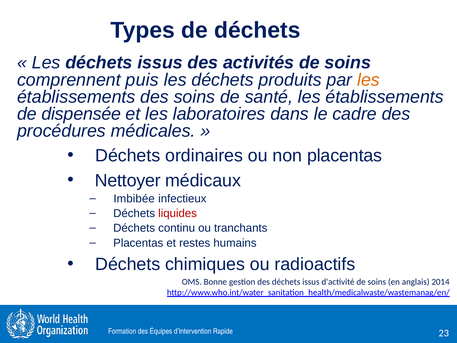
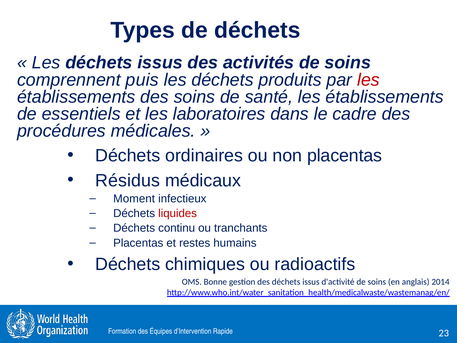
les colour: orange -> red (368, 80)
dispensée: dispensée -> essentiels (81, 114)
Nettoyer: Nettoyer -> Résidus (128, 180)
Imbibée: Imbibée -> Moment (134, 198)
